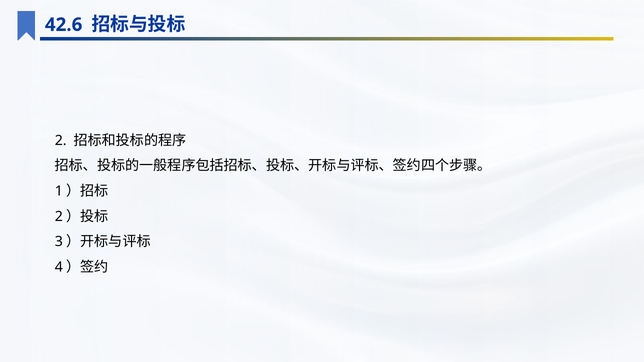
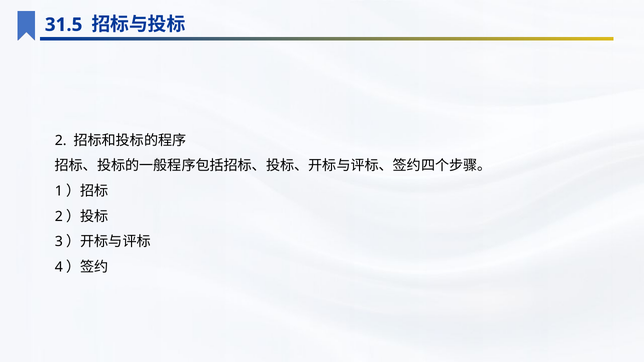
42.6: 42.6 -> 31.5 (64, 25)
